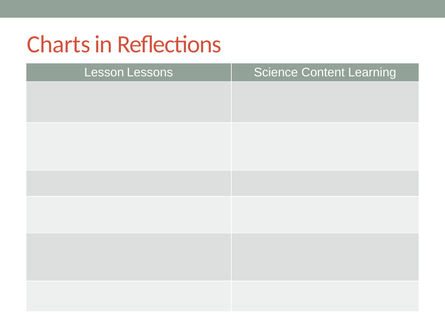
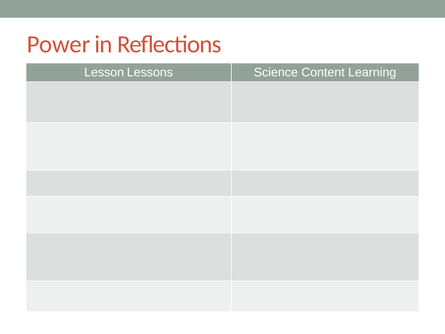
Charts: Charts -> Power (59, 44)
